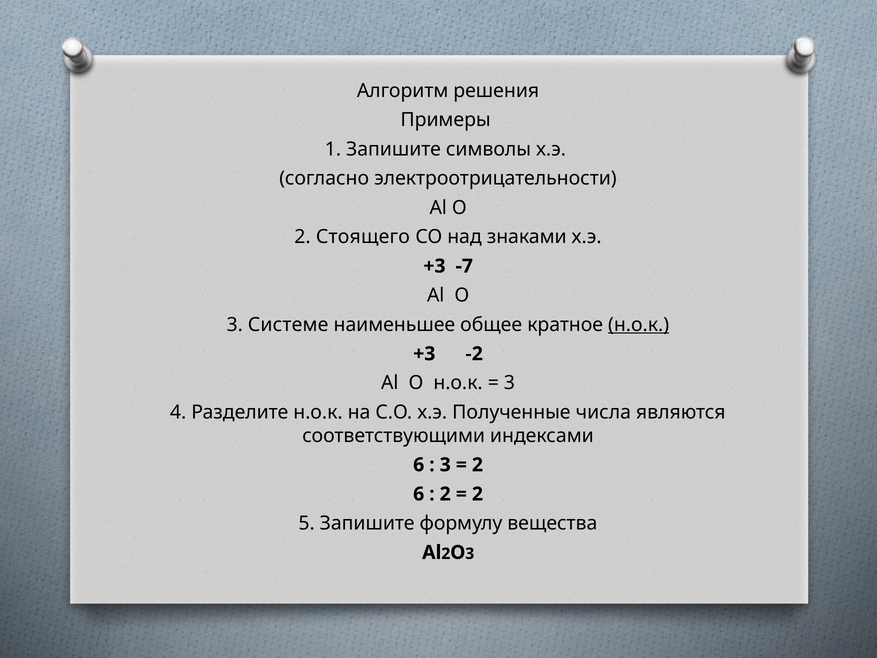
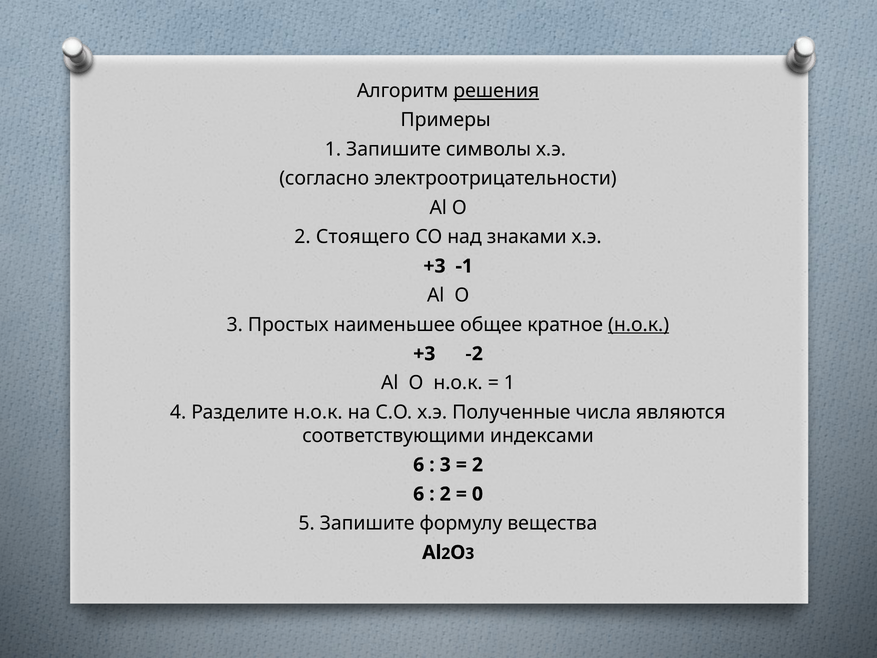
решения underline: none -> present (496, 91)
-7: -7 -> -1 (464, 266)
Системе: Системе -> Простых (288, 324)
3: 3 -> 1 (509, 383)
2: 2 -> 0 (477, 494)
